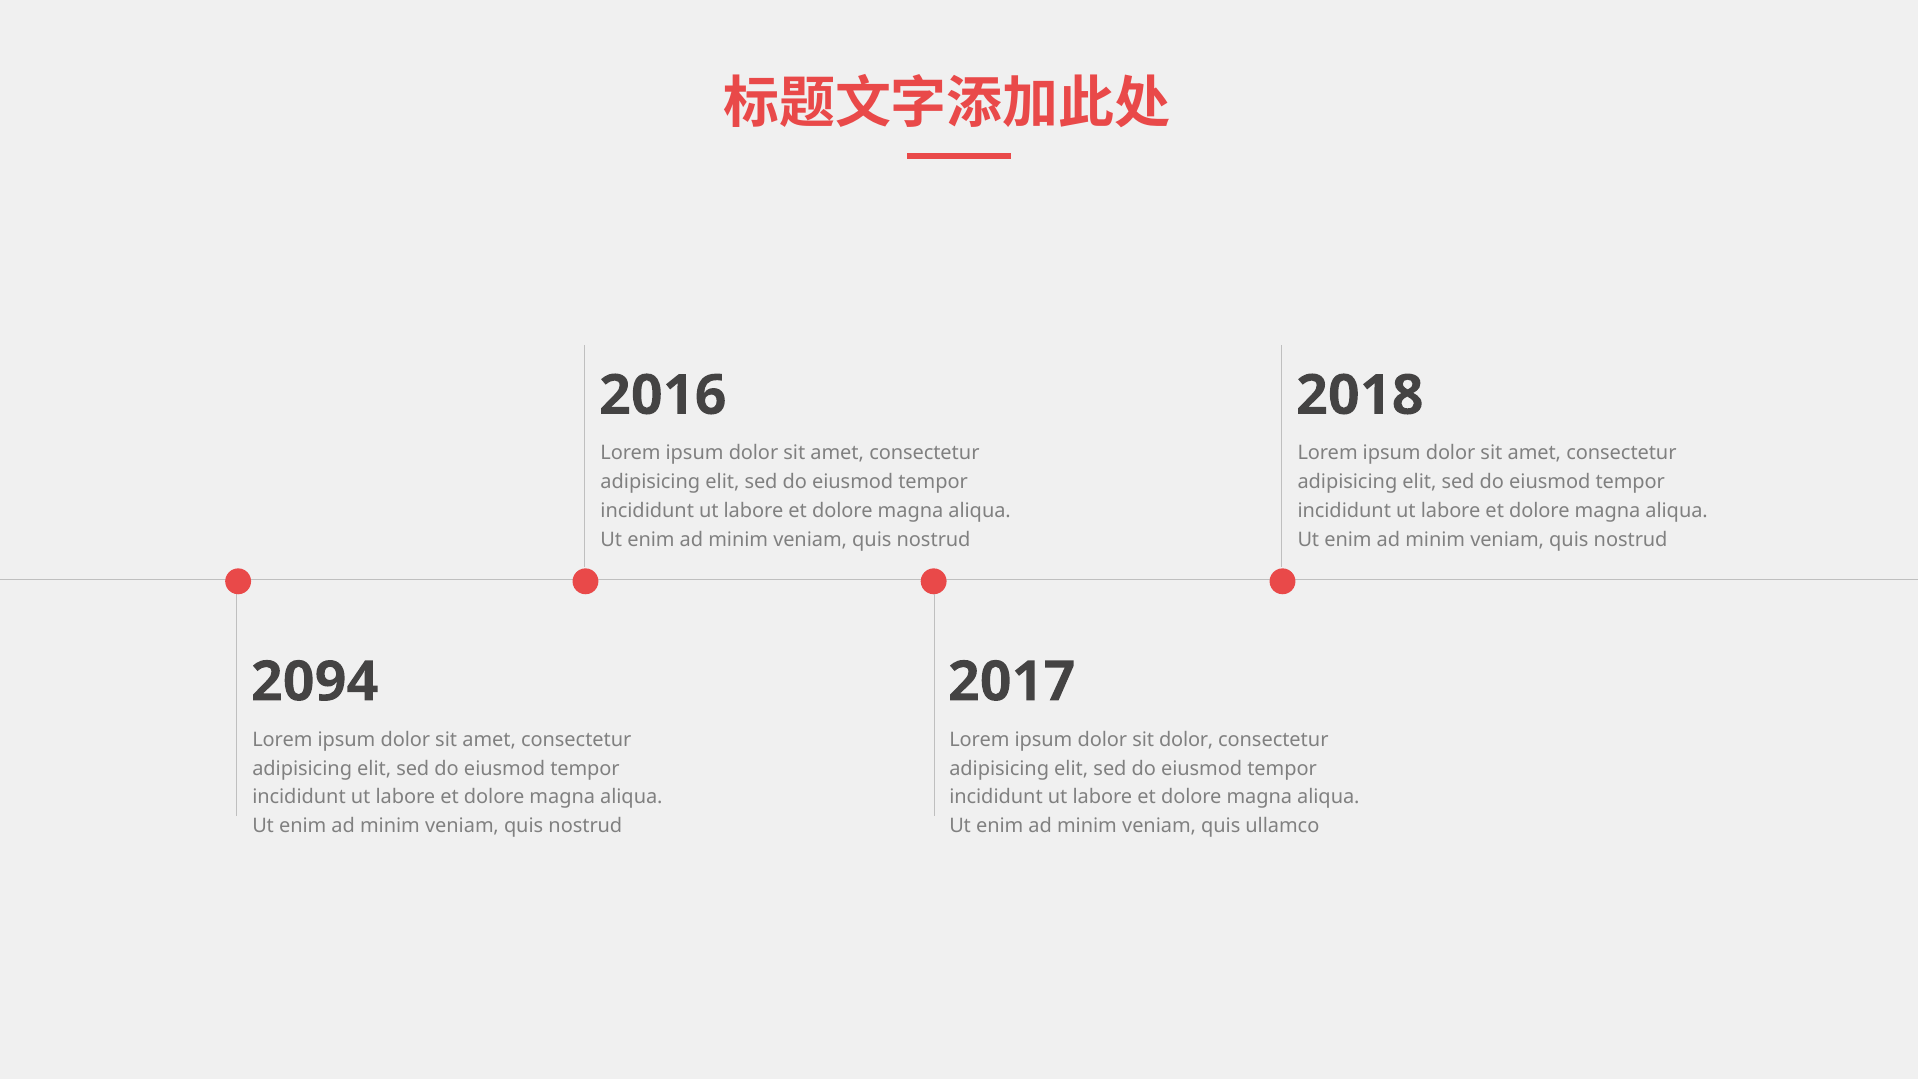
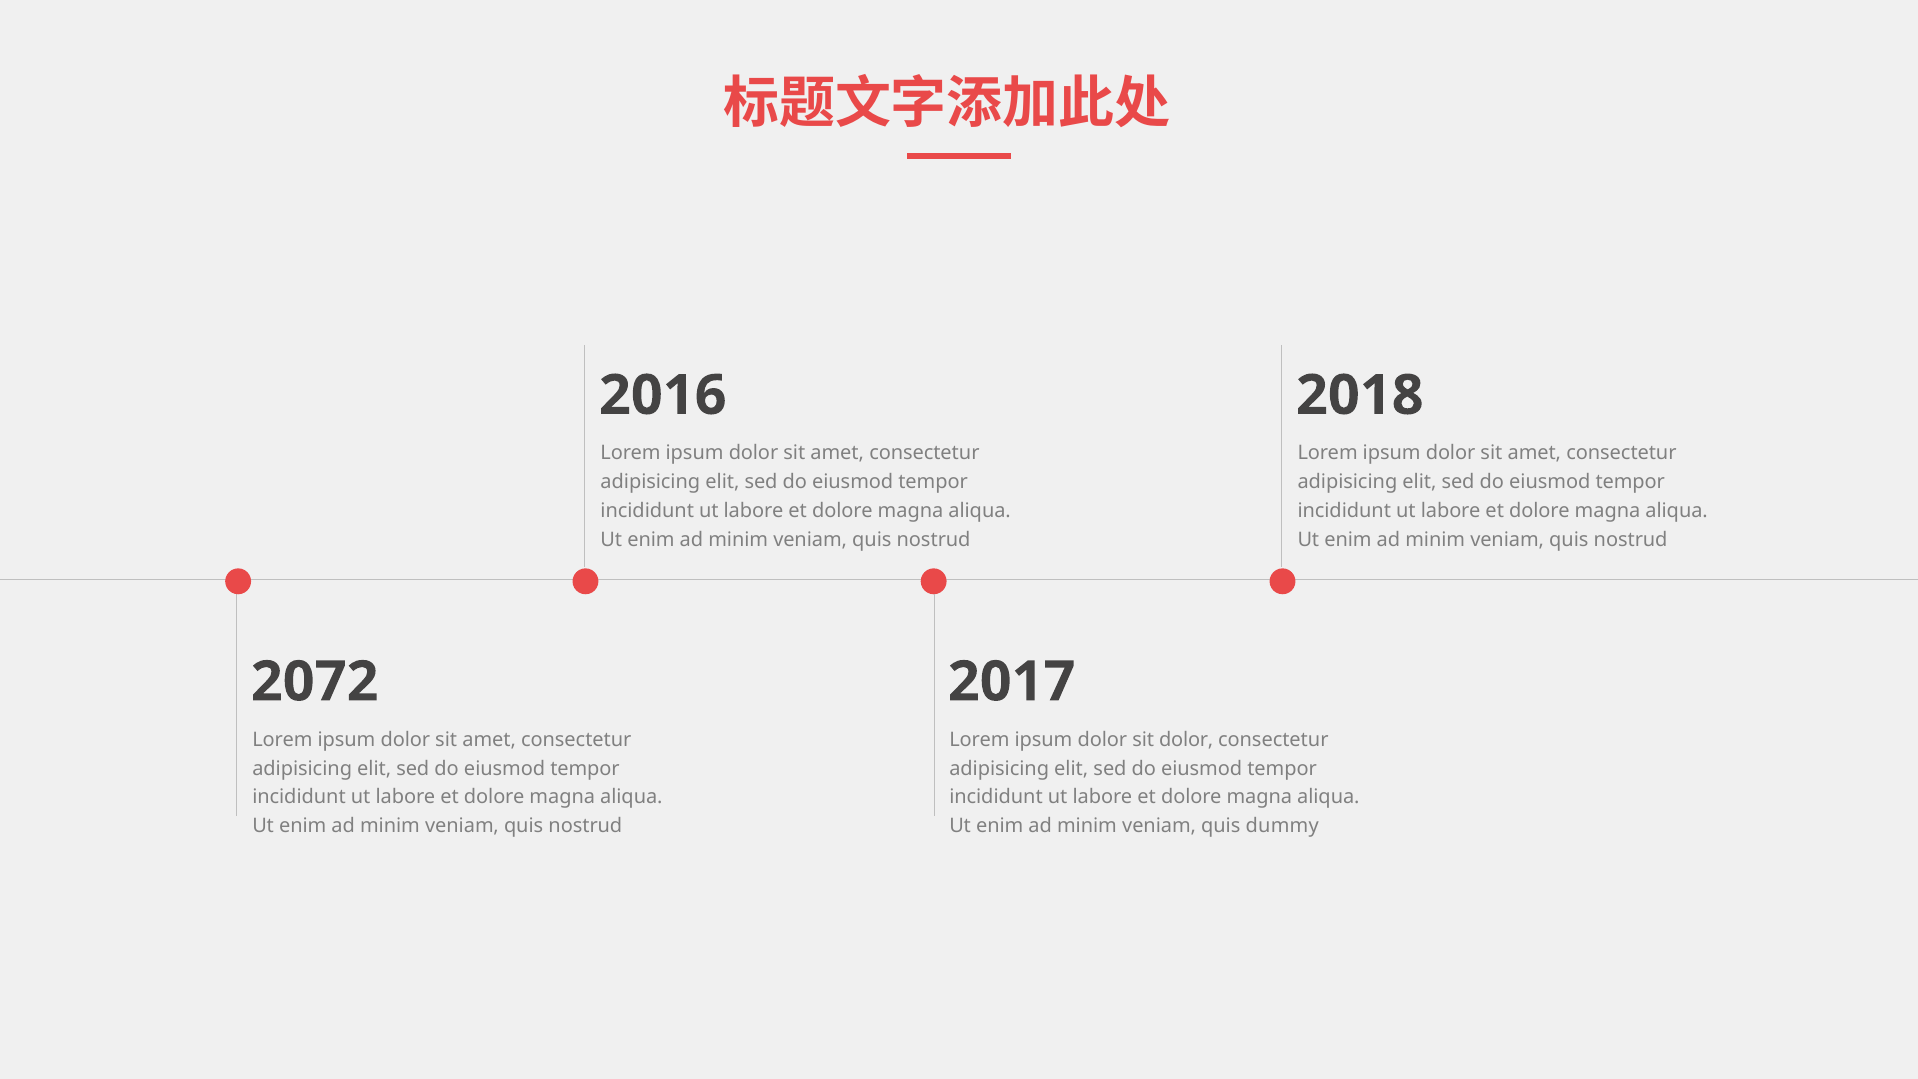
2094: 2094 -> 2072 (315, 682)
ullamco: ullamco -> dummy (1282, 826)
